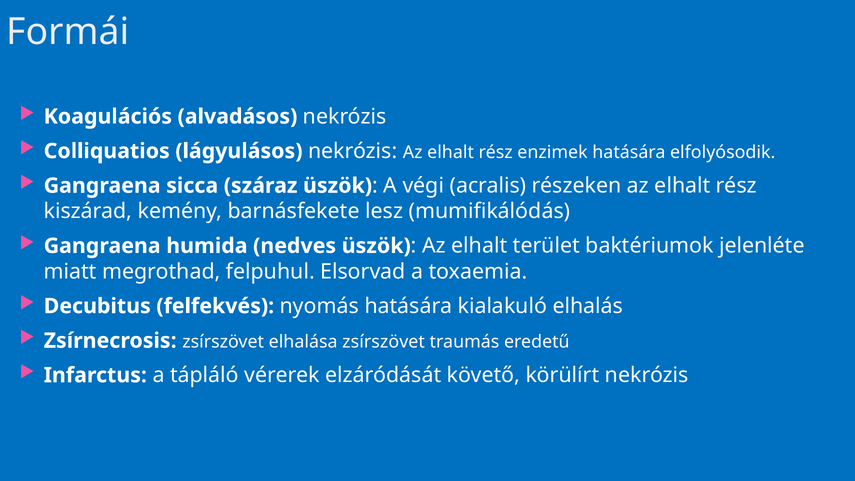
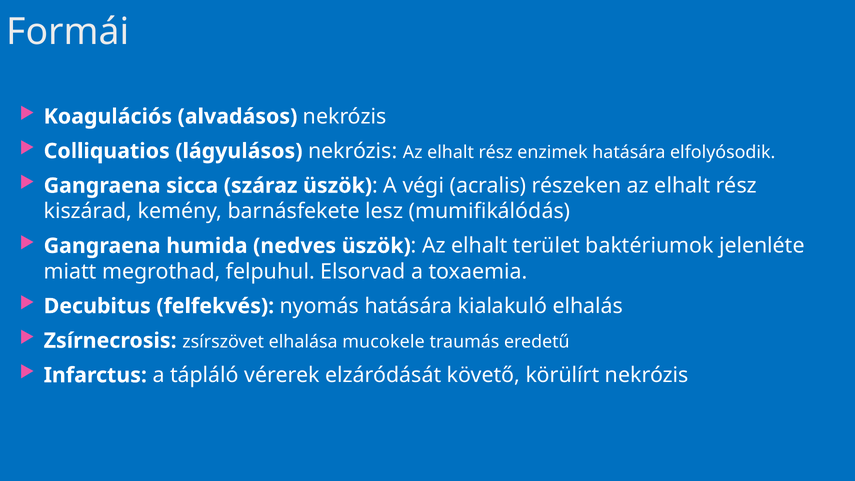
elhalása zsírszövet: zsírszövet -> mucokele (384, 342)
